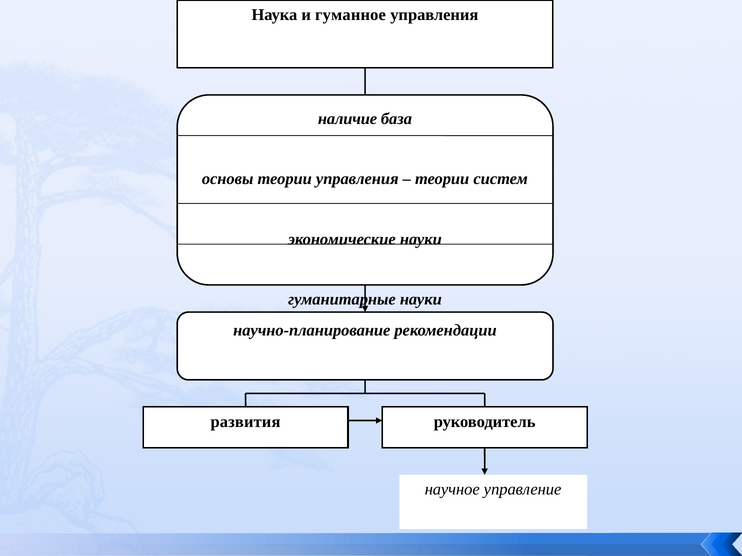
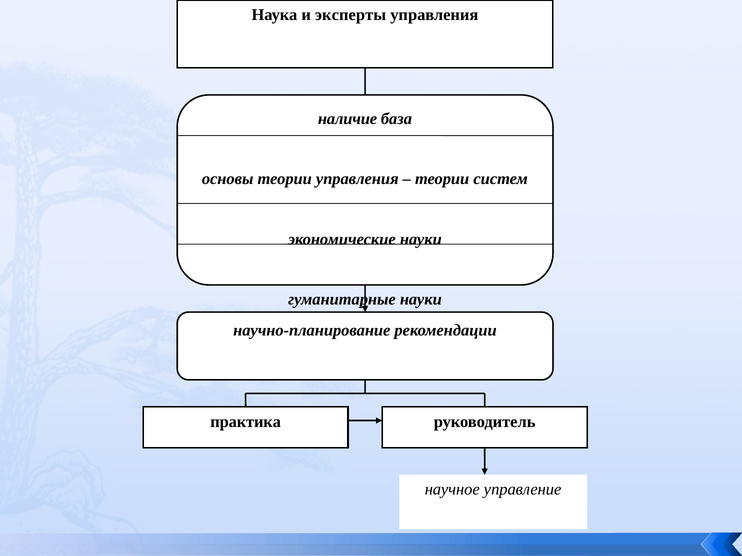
гуманное: гуманное -> эксперты (351, 15)
развития: развития -> практика (246, 422)
